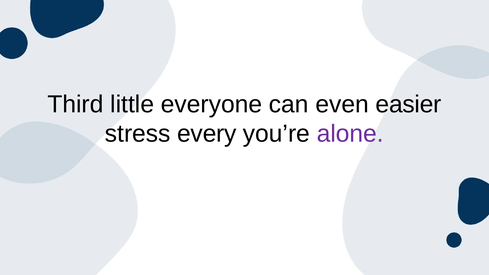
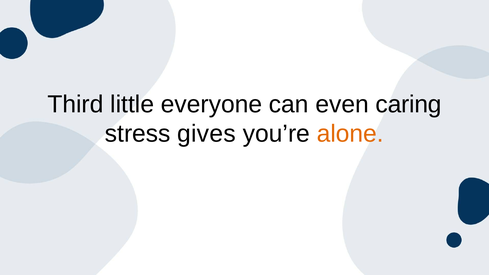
easier: easier -> caring (409, 104)
every: every -> gives (207, 134)
alone colour: purple -> orange (350, 134)
